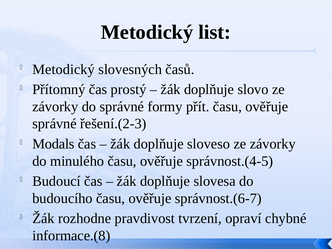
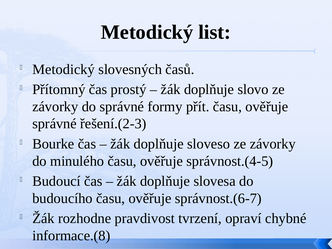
Modals: Modals -> Bourke (53, 144)
